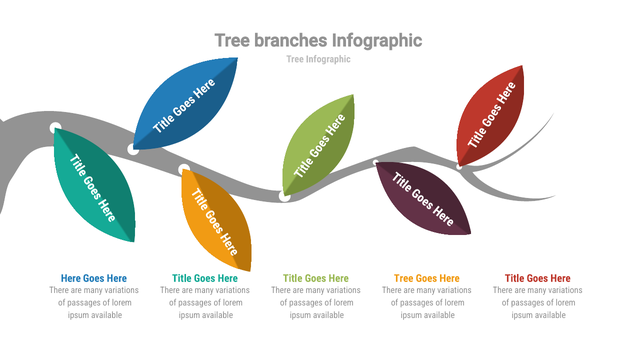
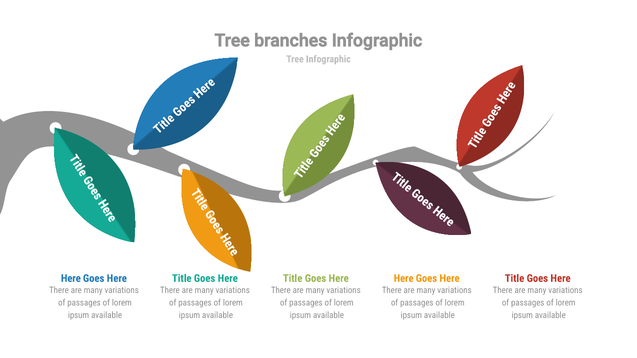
Tree: Tree -> Here (404, 279)
